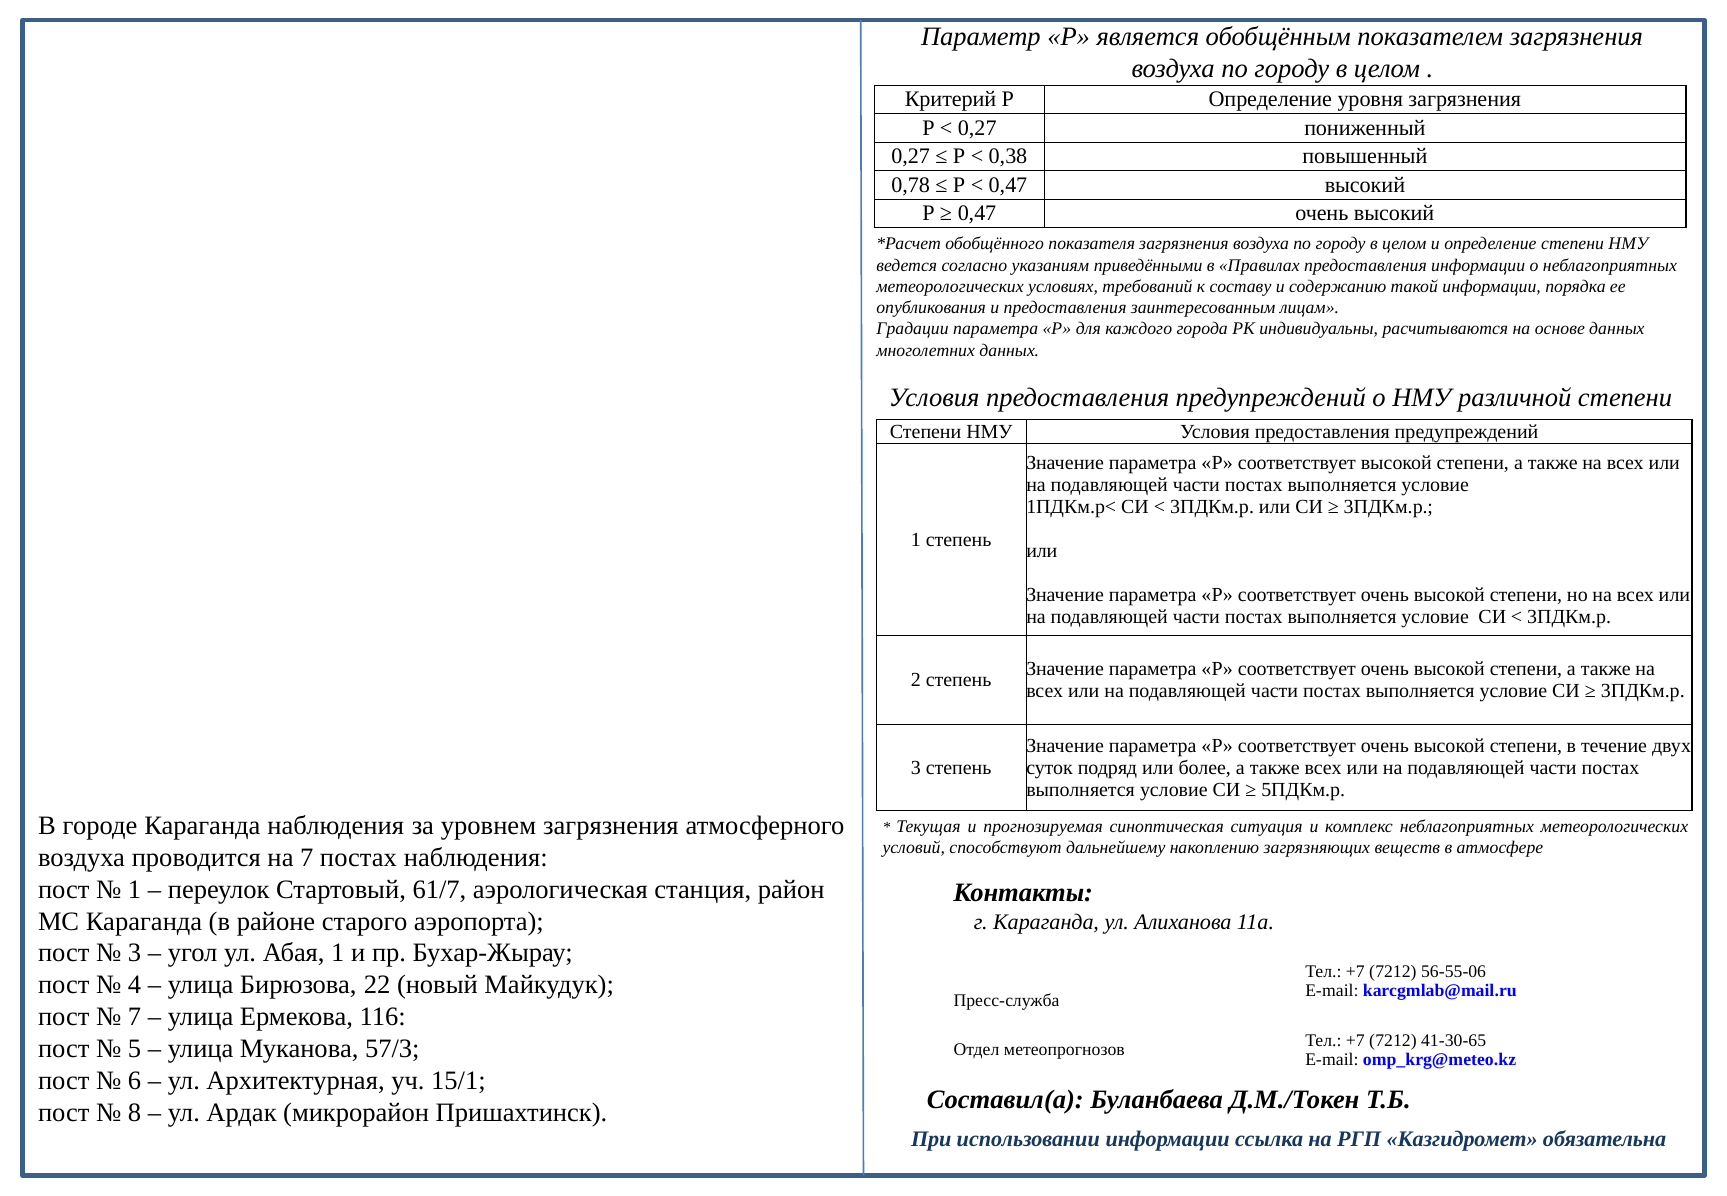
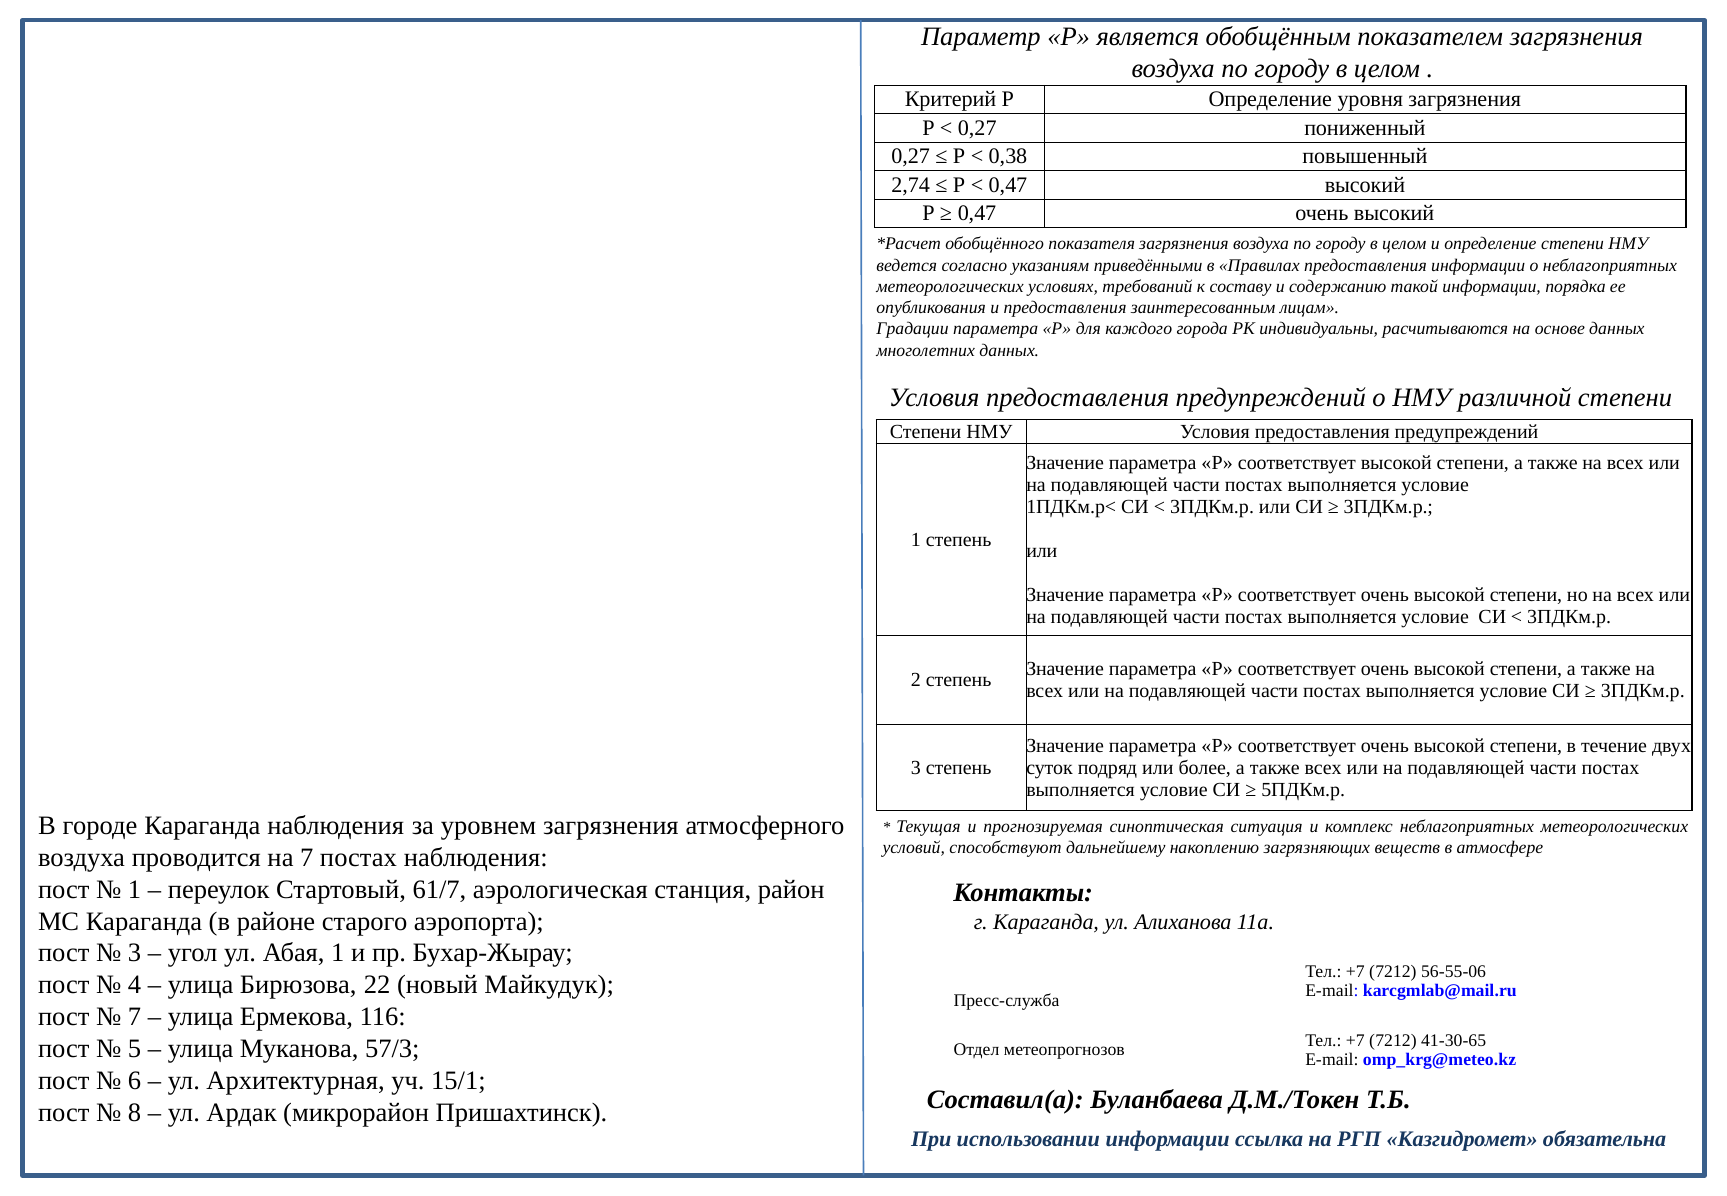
0,78: 0,78 -> 2,74 (911, 185)
